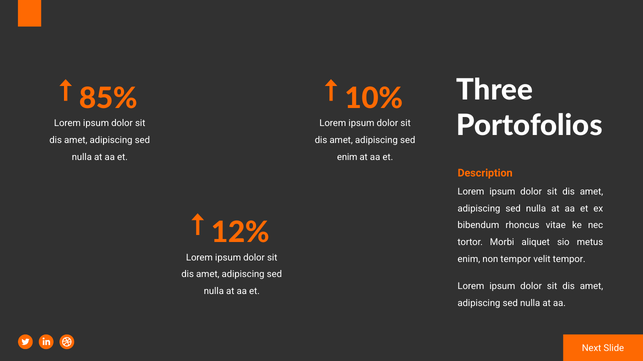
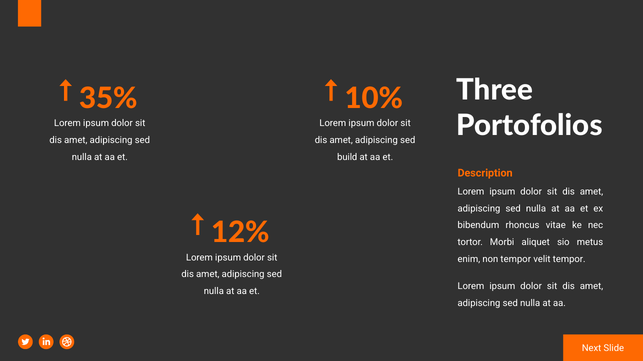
85%: 85% -> 35% (108, 99)
enim: enim -> build (347, 157)
